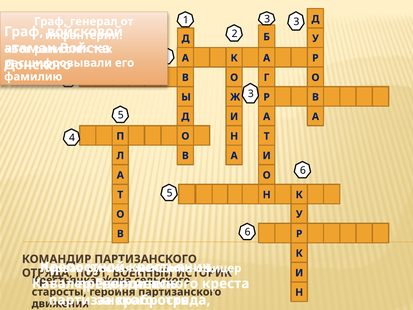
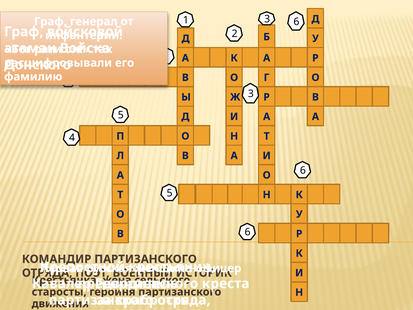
3 3: 3 -> 6 (296, 22)
